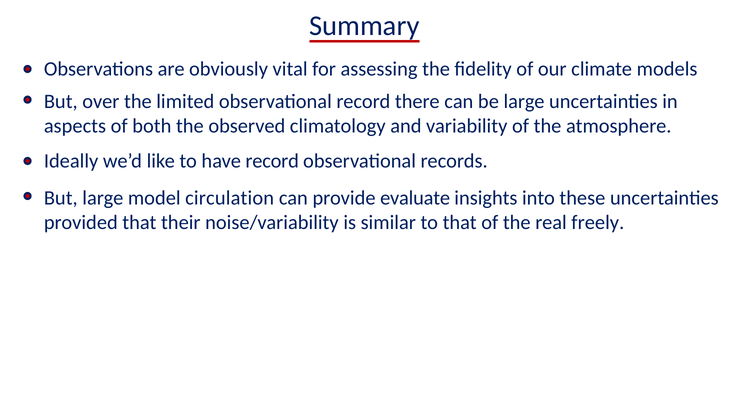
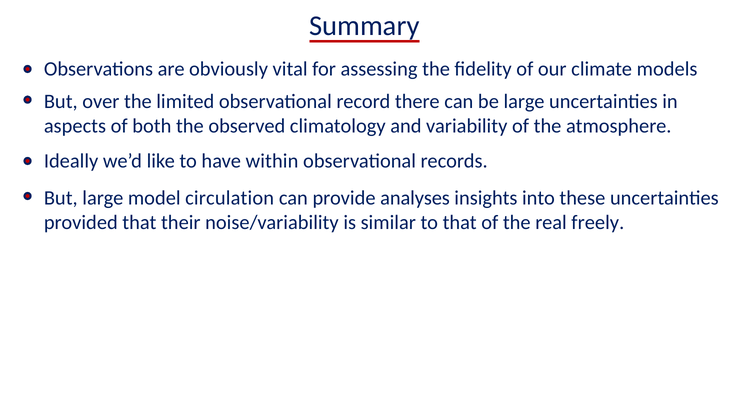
have record: record -> within (272, 161)
evaluate: evaluate -> analyses (415, 198)
